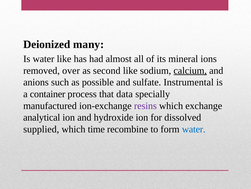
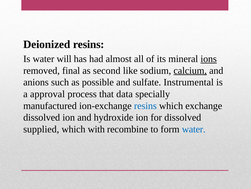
Deionized many: many -> resins (89, 44)
water like: like -> will (64, 59)
ions underline: none -> present (209, 59)
over: over -> final (71, 70)
container: container -> approval (48, 94)
resins colour: purple -> blue (145, 105)
analytical: analytical -> dissolved (42, 117)
time: time -> with (96, 129)
